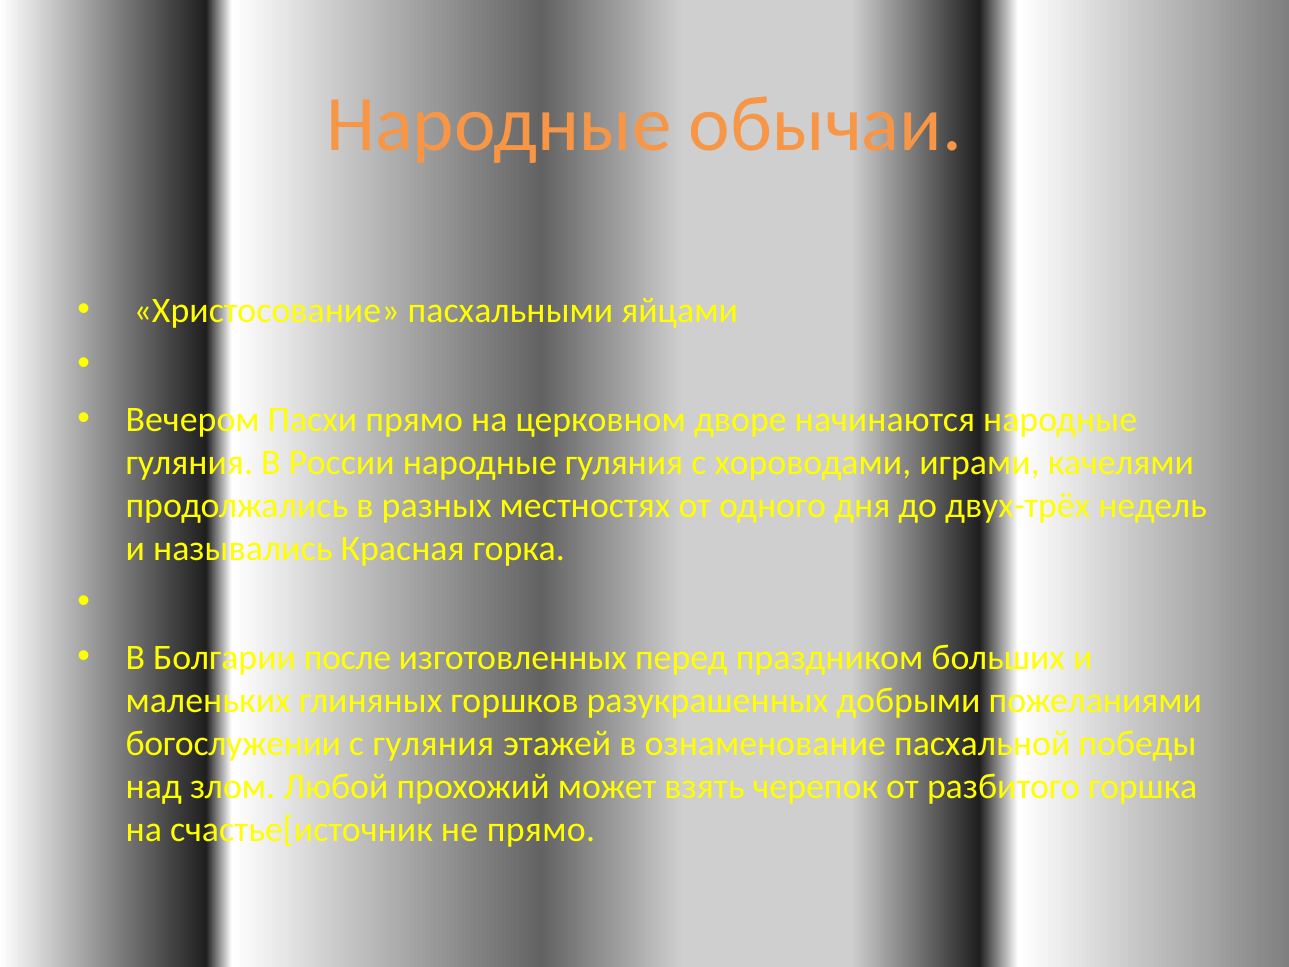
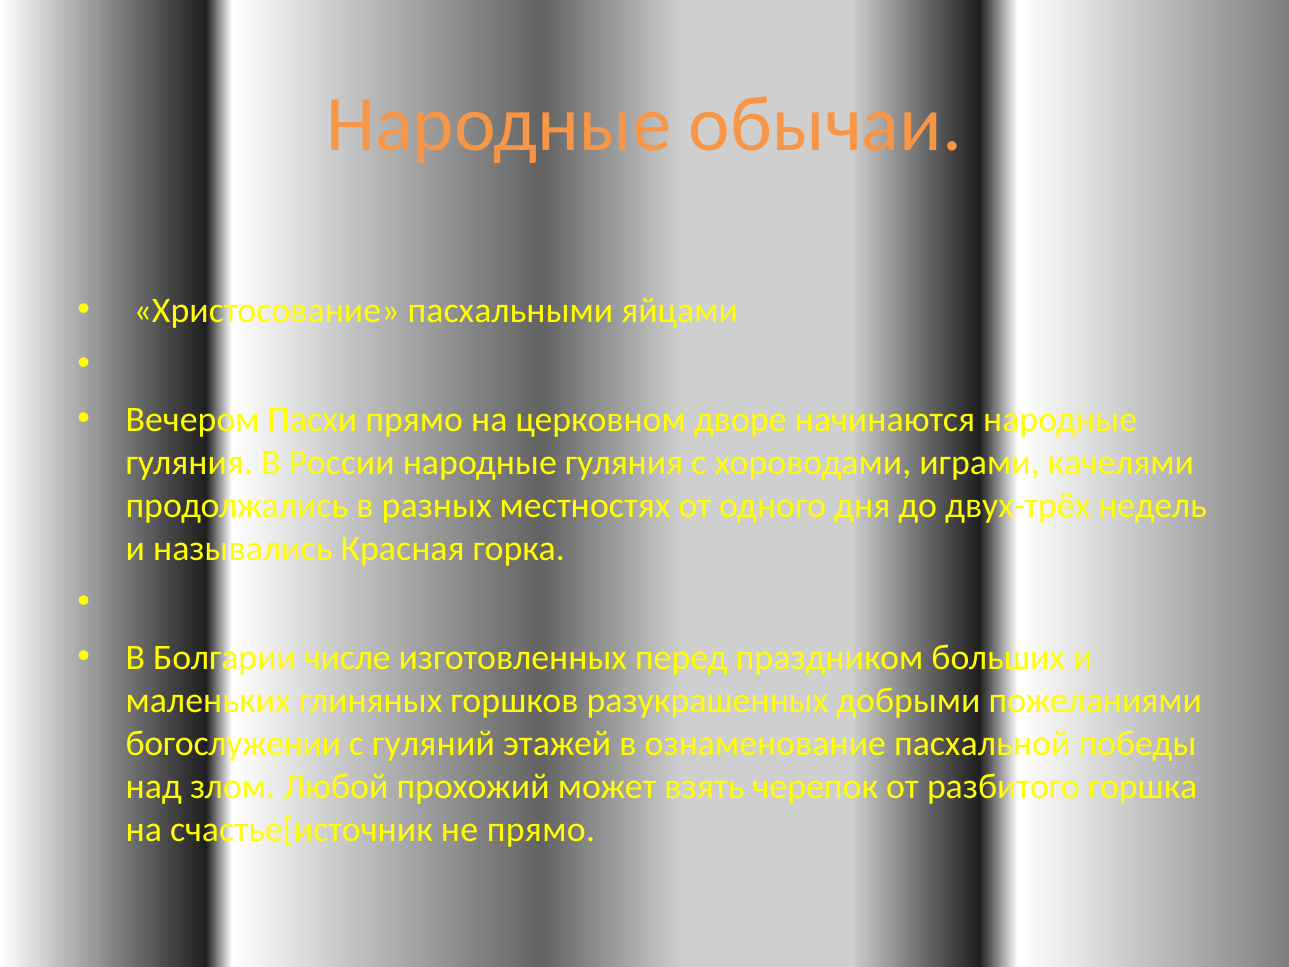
после: после -> числе (347, 657)
с гуляния: гуляния -> гуляний (433, 743)
